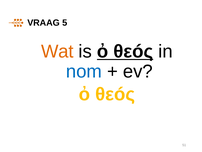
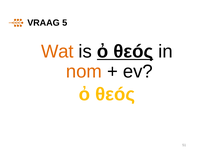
nom colour: blue -> orange (84, 71)
